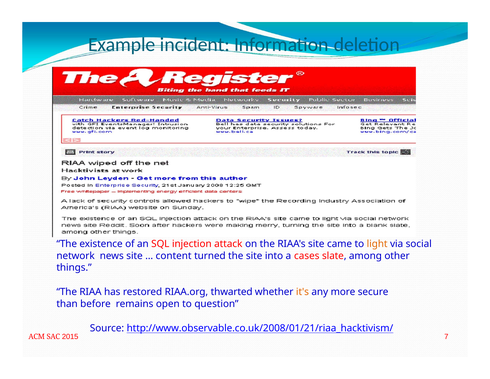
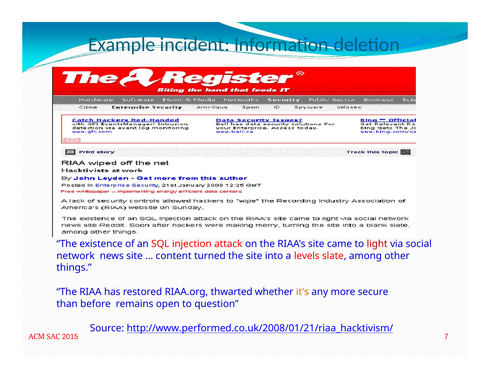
light colour: orange -> red (377, 244)
cases: cases -> levels (307, 256)
http://www.observable.co.uk/2008/01/21/riaa_hacktivism/: http://www.observable.co.uk/2008/01/21/riaa_hacktivism/ -> http://www.performed.co.uk/2008/01/21/riaa_hacktivism/ (260, 328)
